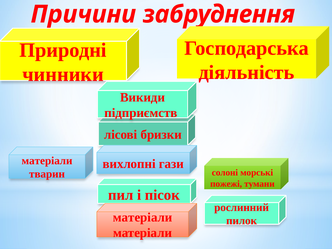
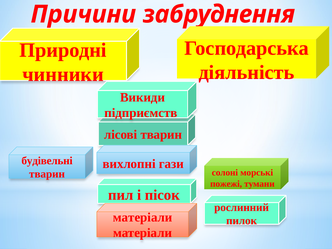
лісові бризки: бризки -> тварин (161, 135)
матеріали: матеріали -> будівельні (47, 161)
